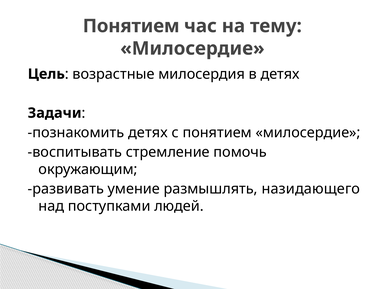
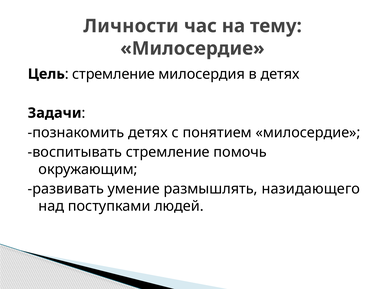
Понятием: Понятием -> Личности (131, 26)
возрастные: возрастные -> стремление (114, 74)
